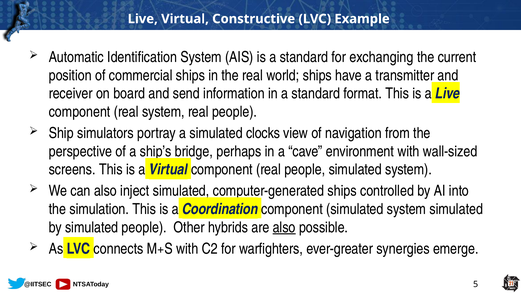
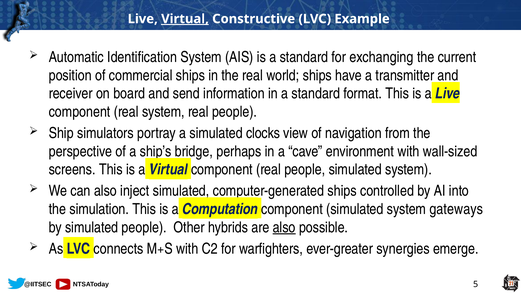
Virtual underline: none -> present (185, 19)
Coordination: Coordination -> Computation (220, 209)
system simulated: simulated -> gateways (456, 209)
